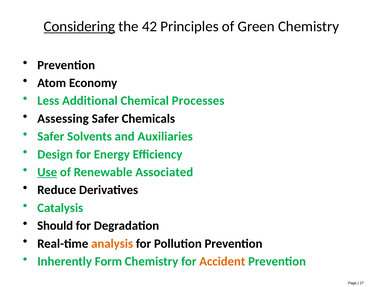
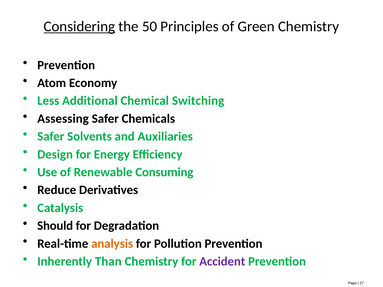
42: 42 -> 50 (150, 26)
Processes: Processes -> Switching (198, 101)
Use underline: present -> none (47, 172)
Associated: Associated -> Consuming (164, 172)
Form: Form -> Than (108, 262)
Accident colour: orange -> purple (222, 262)
